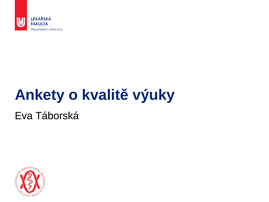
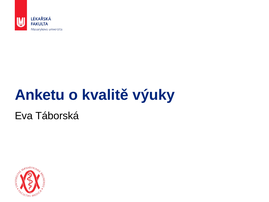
Ankety: Ankety -> Anketu (40, 95)
